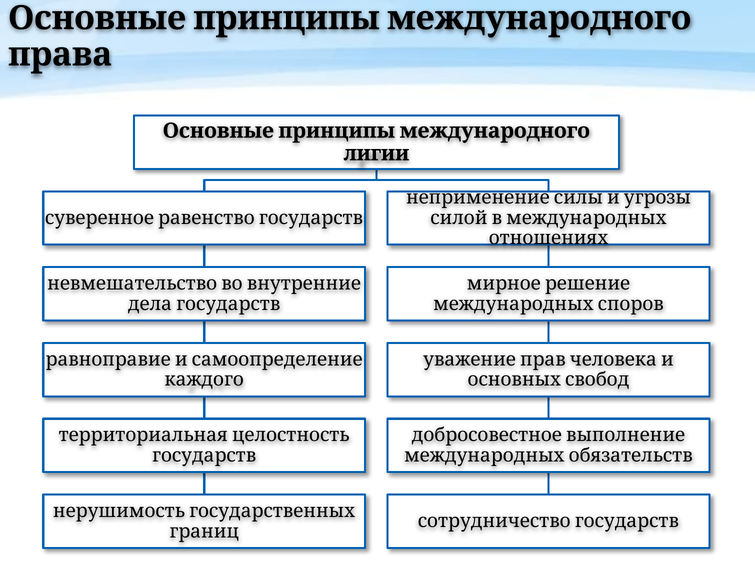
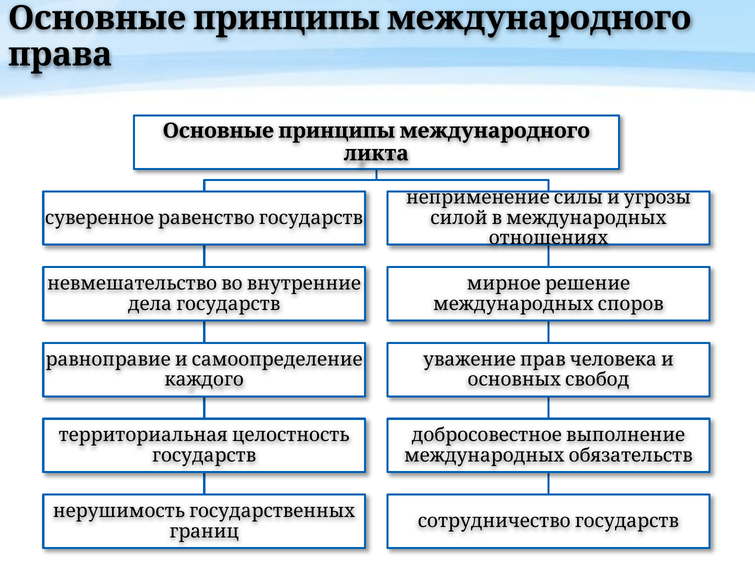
лигии: лигии -> ликта (376, 153)
